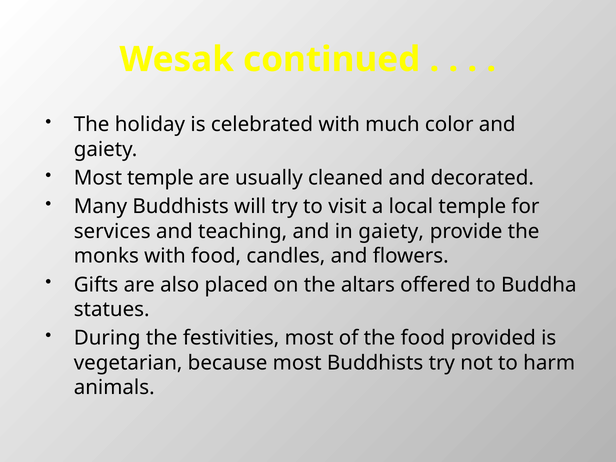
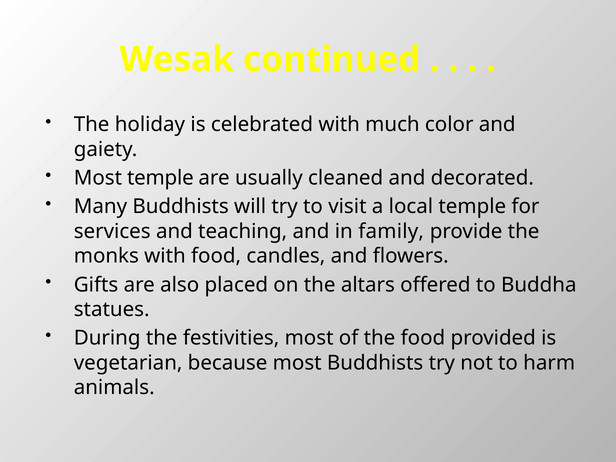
in gaiety: gaiety -> family (391, 231)
